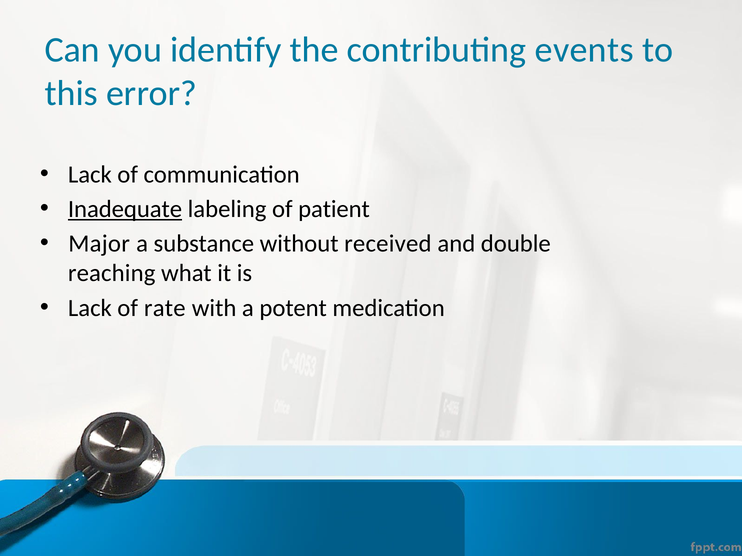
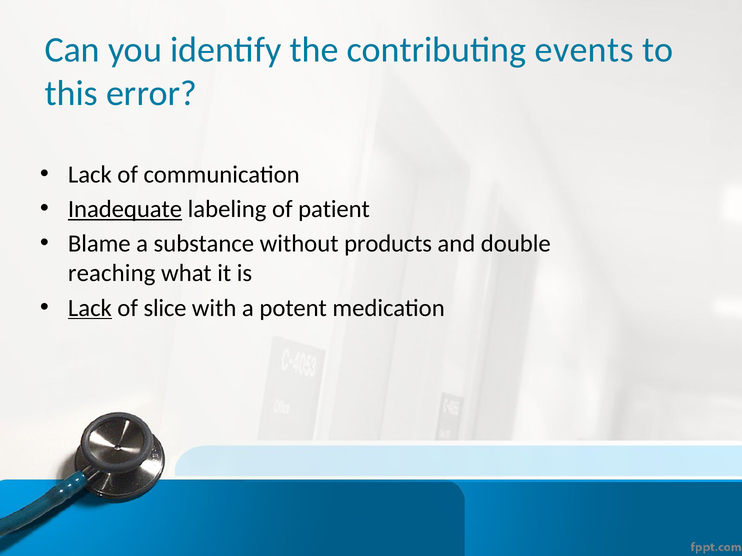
Major: Major -> Blame (99, 244)
received: received -> products (388, 244)
Lack underline: none -> present (90, 308)
rate: rate -> slice (165, 308)
